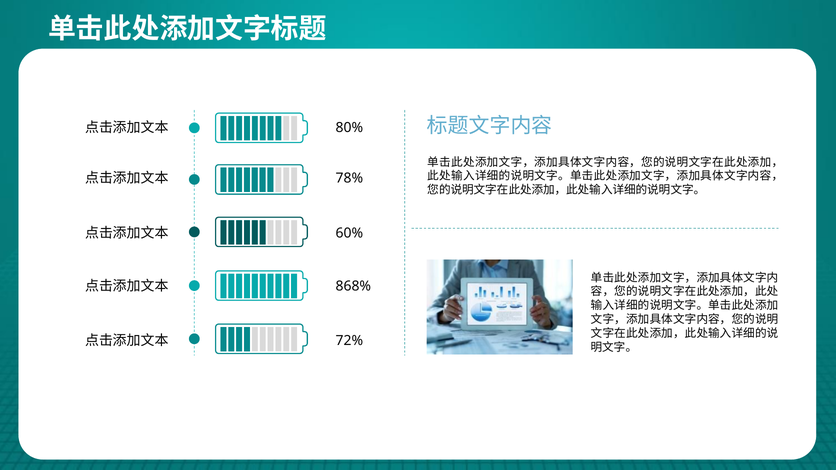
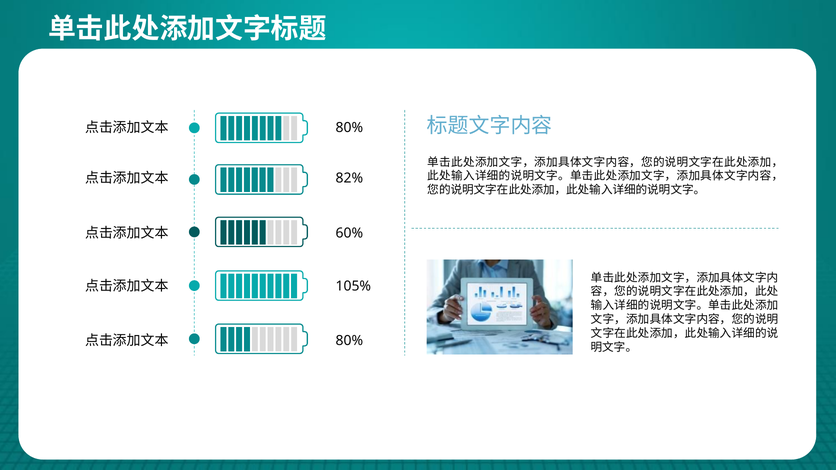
78%: 78% -> 82% (349, 178)
868%: 868% -> 105% (353, 286)
72%: 72% -> 80% (349, 341)
